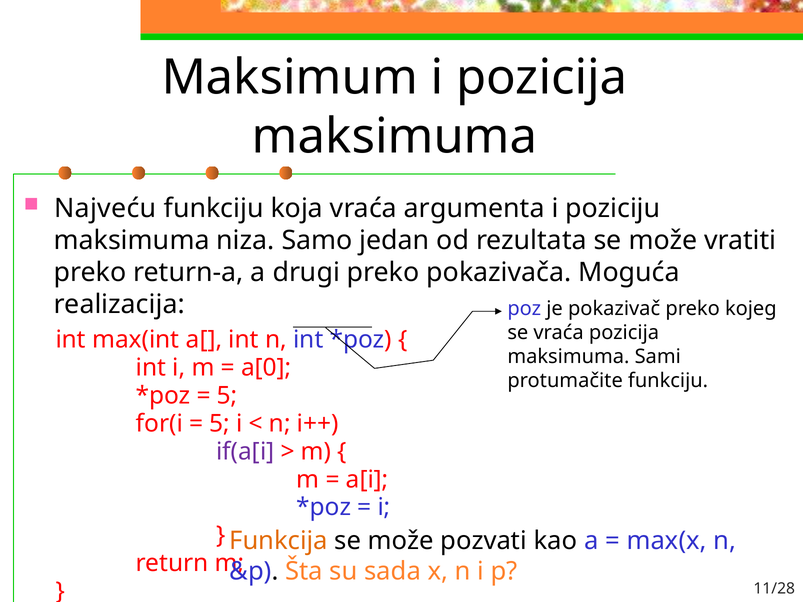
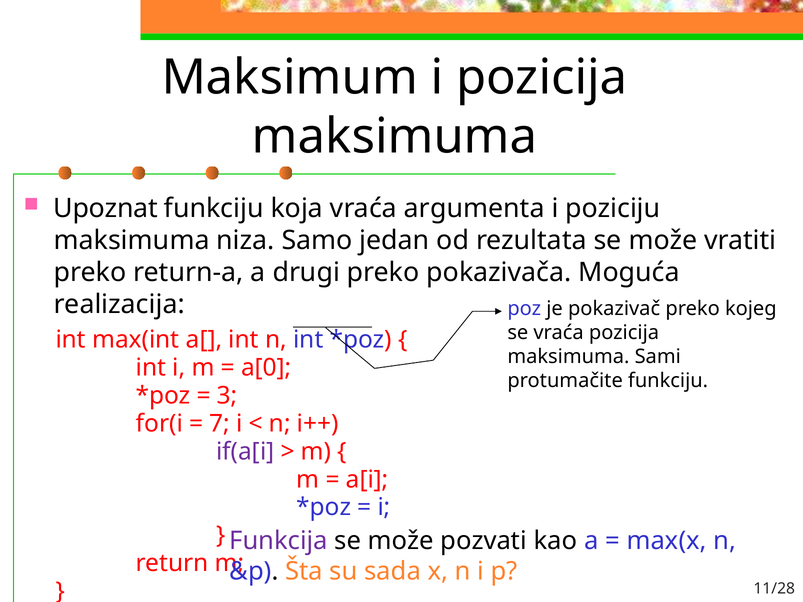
Najveću: Najveću -> Upoznat (106, 208)
5: 5 -> 3 (227, 396)
5: 5 -> 7 (220, 424)
Funkcija colour: orange -> purple (279, 541)
